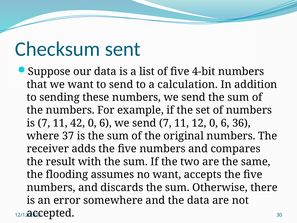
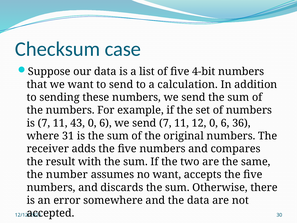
sent: sent -> case (123, 49)
42: 42 -> 43 (78, 123)
37: 37 -> 31 (68, 136)
flooding: flooding -> number (67, 174)
